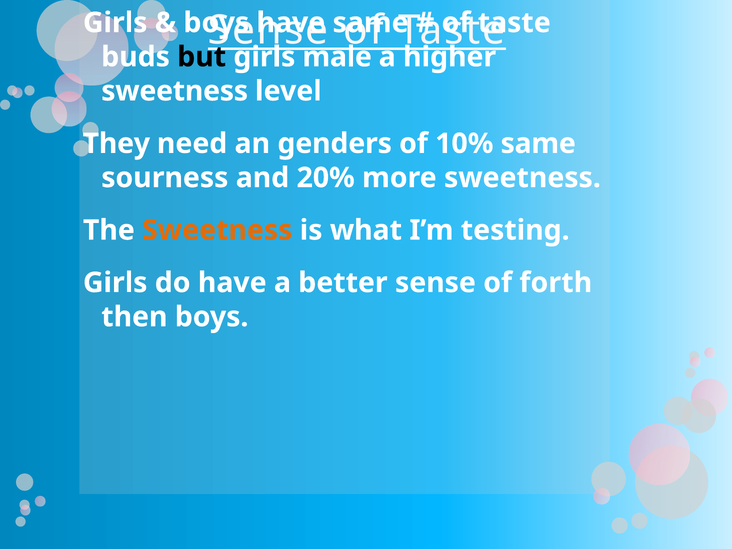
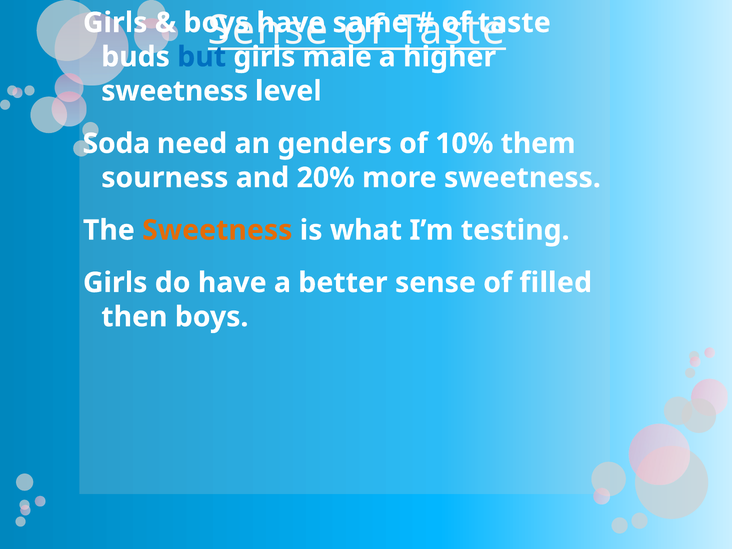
but colour: black -> blue (202, 57)
They: They -> Soda (116, 144)
10% same: same -> them (538, 144)
forth: forth -> filled (556, 283)
